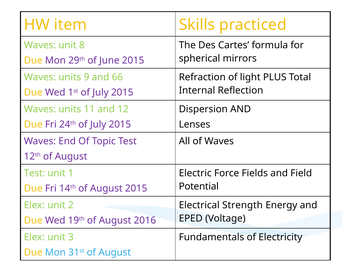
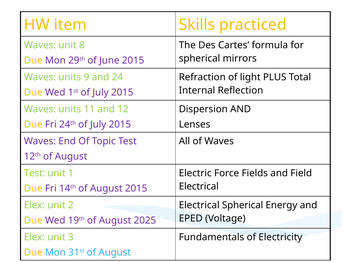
66: 66 -> 24 (117, 77)
Potential: Potential -> Electrical (199, 187)
Electrical Strength: Strength -> Spherical (243, 206)
2016: 2016 -> 2025 (145, 221)
